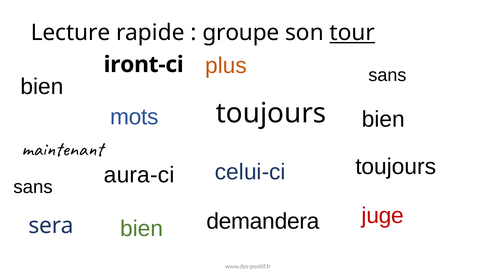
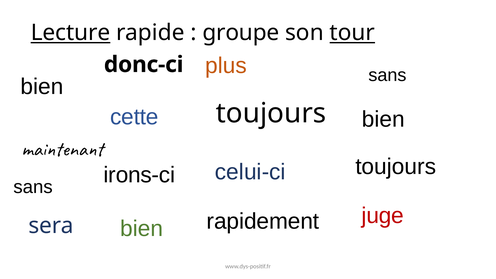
Lecture underline: none -> present (71, 33)
iront-ci: iront-ci -> donc-ci (144, 65)
mots: mots -> cette (134, 117)
aura-ci: aura-ci -> irons-ci (139, 175)
demandera: demandera -> rapidement (263, 221)
